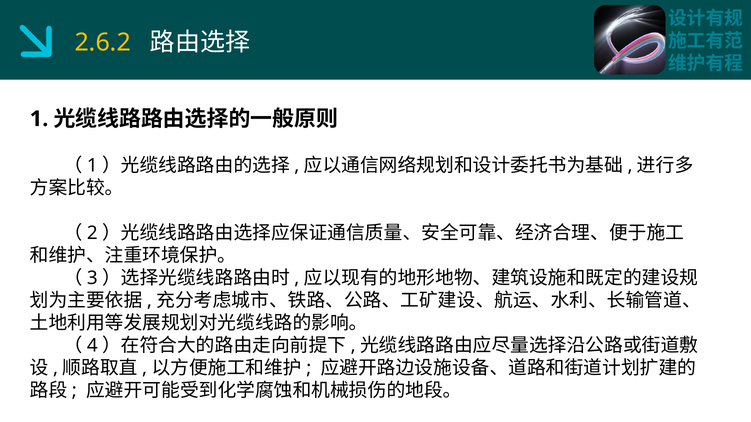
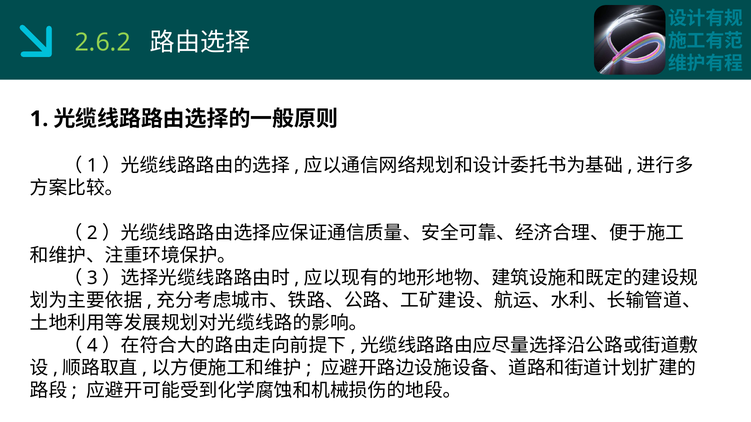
2.6.2 colour: yellow -> light green (103, 42)
